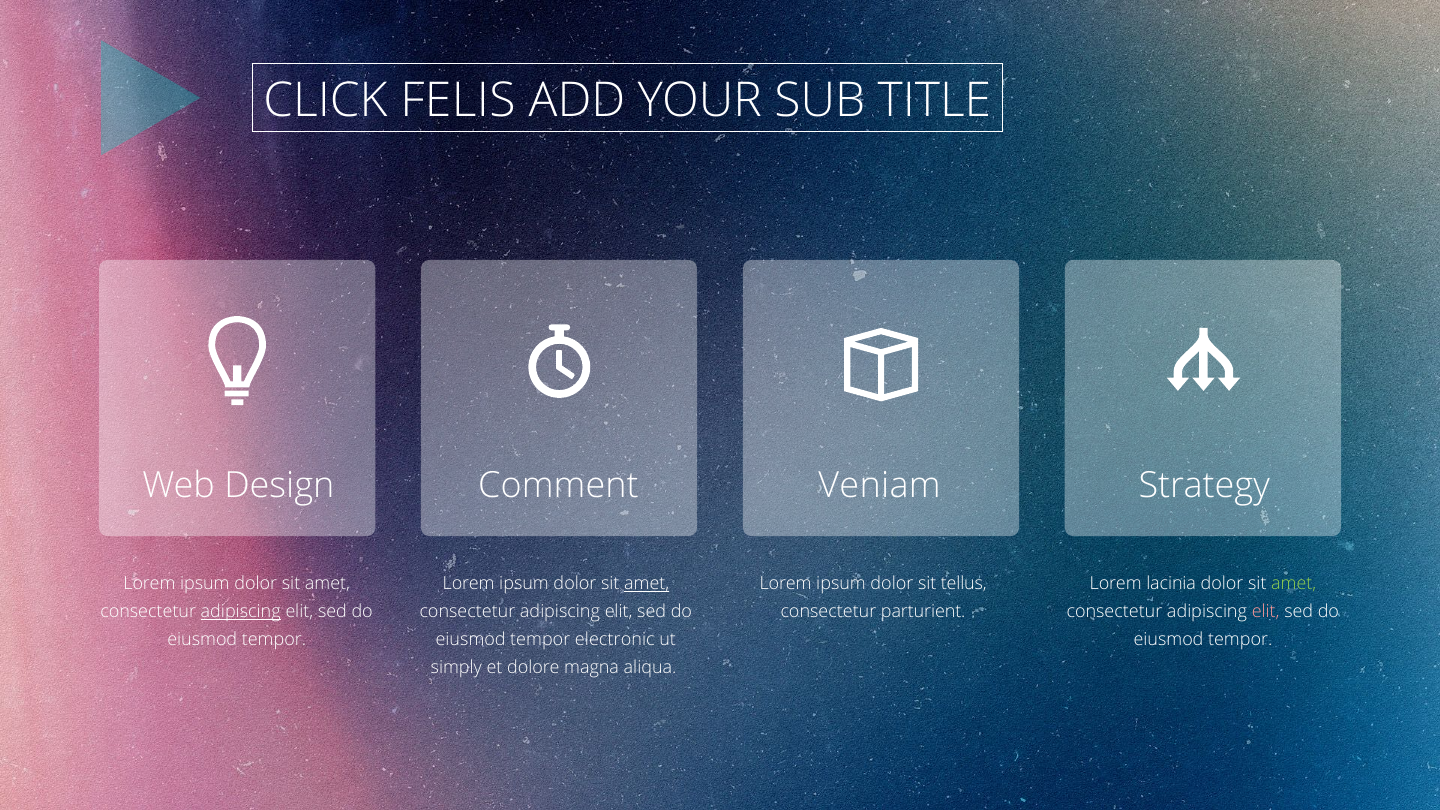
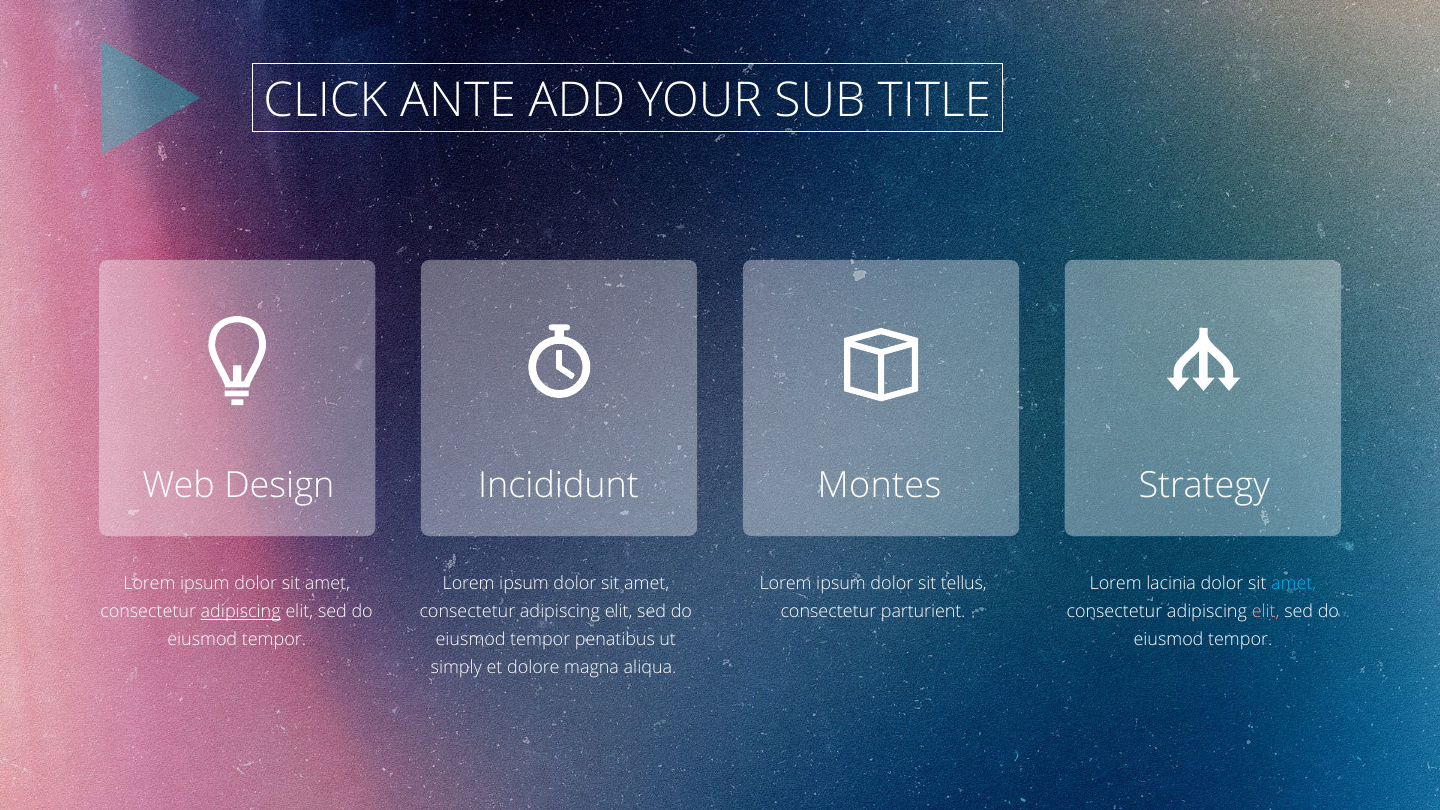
FELIS: FELIS -> ANTE (458, 101)
Comment: Comment -> Incididunt (559, 486)
Veniam: Veniam -> Montes (880, 486)
amet underline: present -> none (647, 583)
amet colour: light green -> light blue (1294, 583)
electronic: electronic -> penatibus (615, 640)
